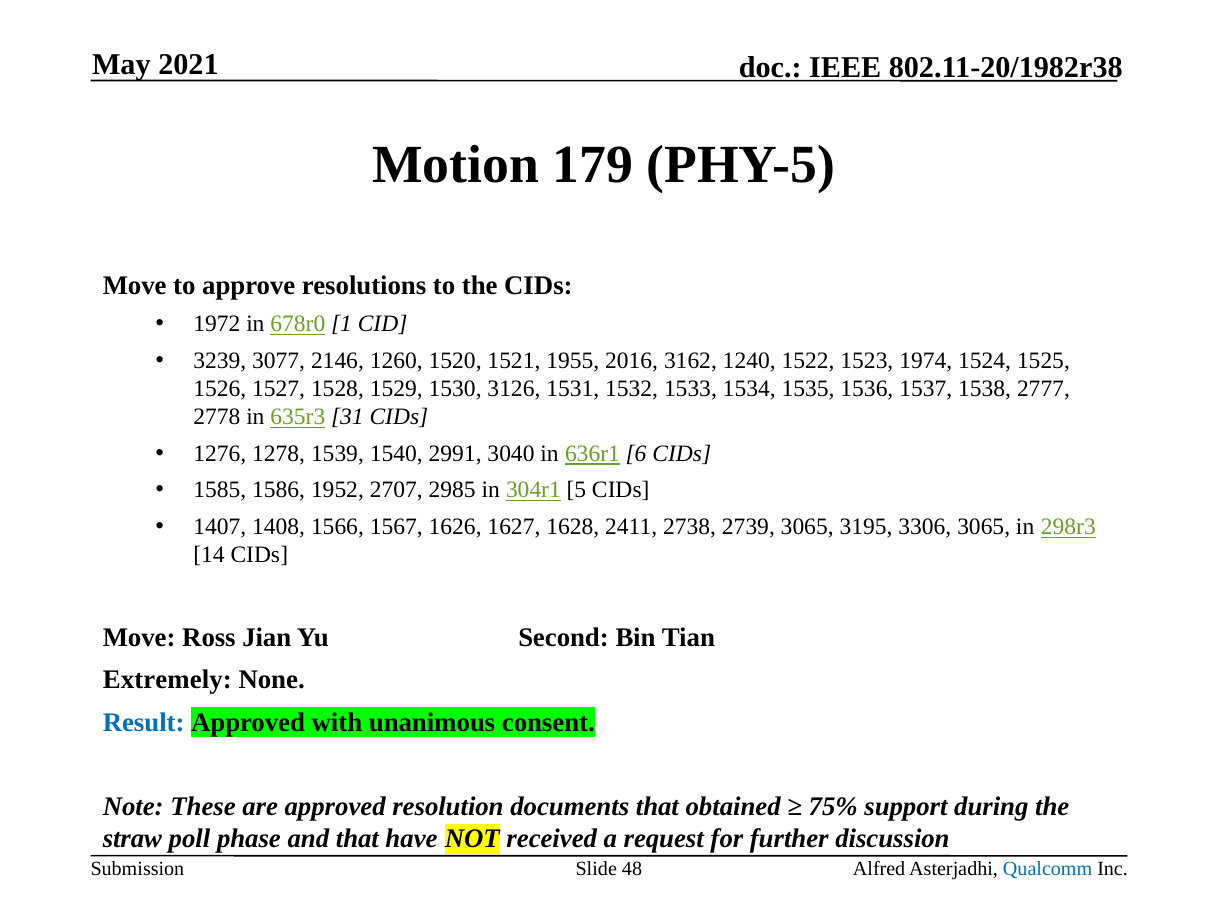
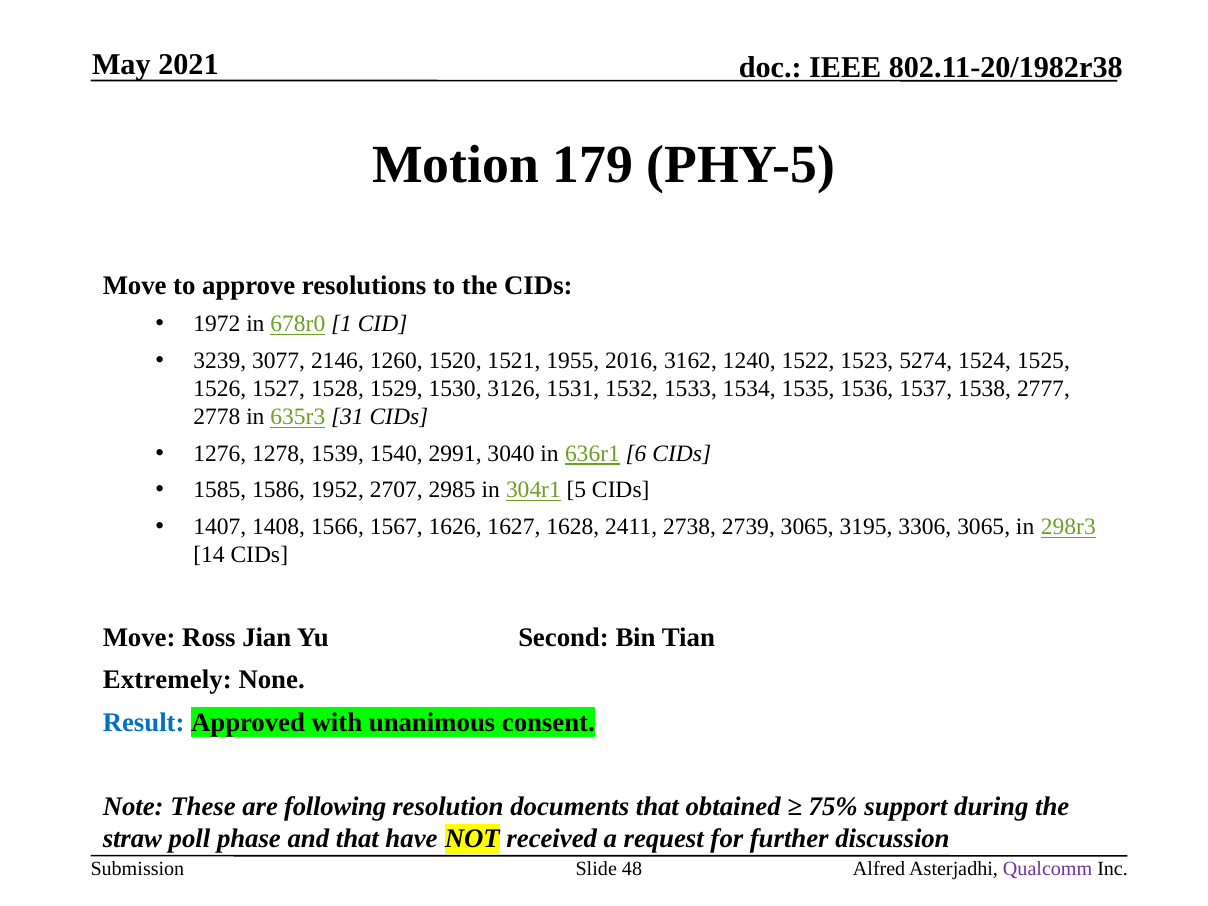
1974: 1974 -> 5274 (926, 361)
are approved: approved -> following (335, 807)
Qualcomm colour: blue -> purple (1048, 869)
